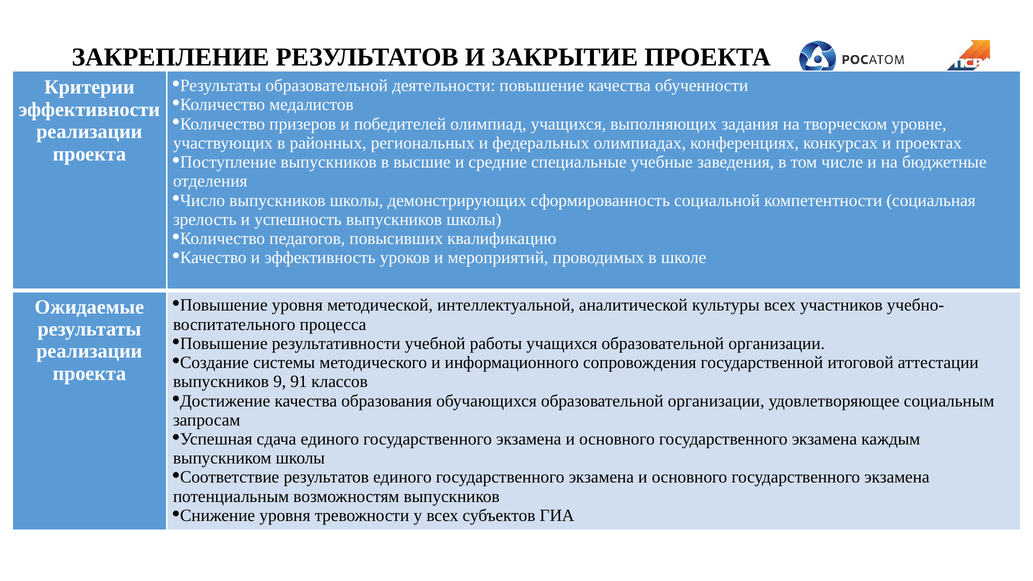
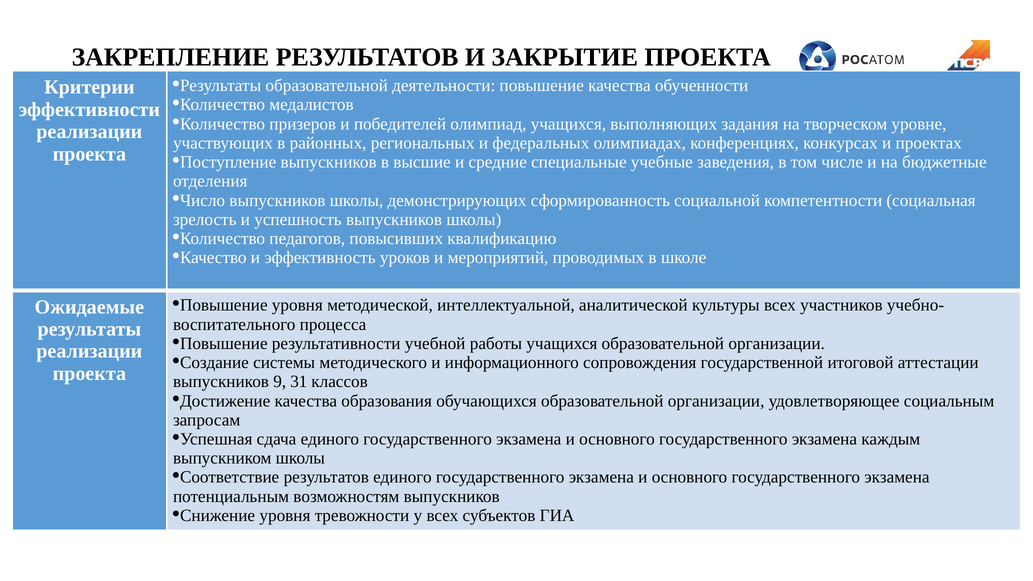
91: 91 -> 31 (299, 382)
